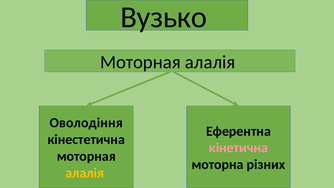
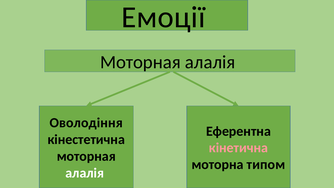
Вузько: Вузько -> Емоції (163, 17)
різних: різних -> типом (266, 164)
алалія colour: yellow -> white (85, 173)
